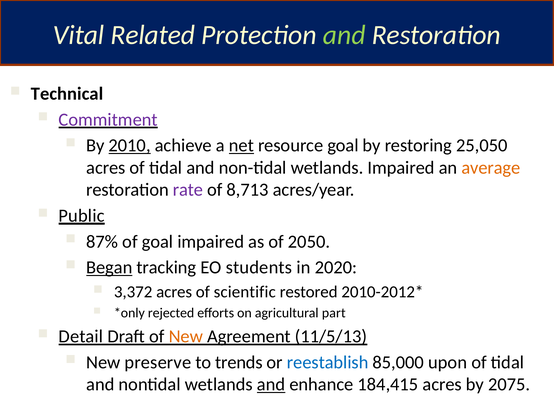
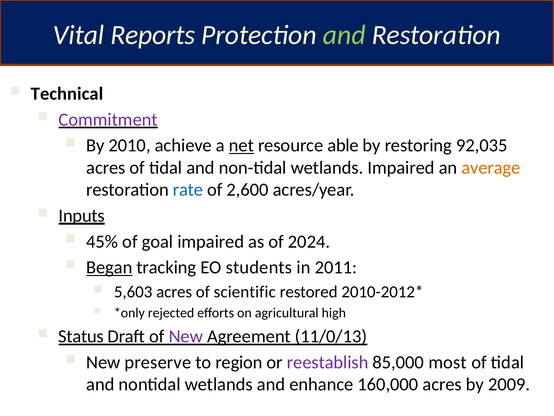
Related: Related -> Reports (153, 35)
2010 underline: present -> none (130, 145)
resource goal: goal -> able (343, 145)
25,050: 25,050 -> 92,035 (482, 145)
rate colour: purple -> blue (188, 190)
8,713: 8,713 -> 2,600 (248, 190)
Public: Public -> Inputs (82, 215)
87%: 87% -> 45% (102, 241)
2050: 2050 -> 2024 (309, 241)
2020: 2020 -> 2011 (336, 267)
3,372: 3,372 -> 5,603 (133, 292)
part: part -> high (334, 313)
Detail: Detail -> Status (81, 336)
New colour: orange -> purple (186, 336)
11/5/13: 11/5/13 -> 11/0/13 (331, 336)
trends: trends -> region (239, 362)
reestablish colour: blue -> purple (328, 362)
upon: upon -> most (448, 362)
and underline: present -> none (271, 384)
184,415: 184,415 -> 160,000 (388, 384)
2075: 2075 -> 2009 (509, 384)
